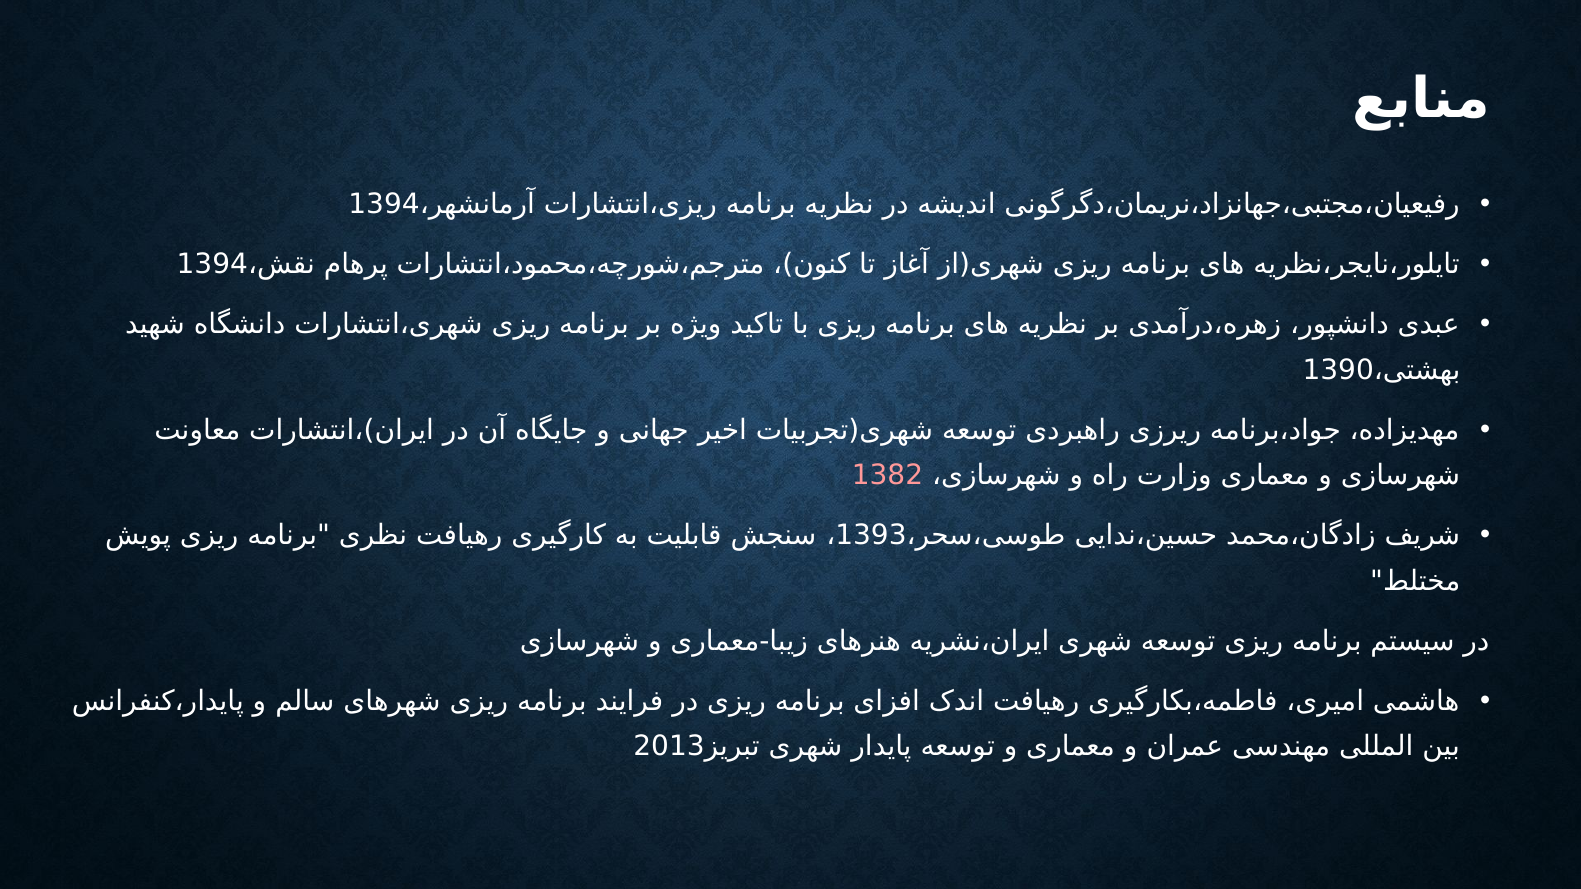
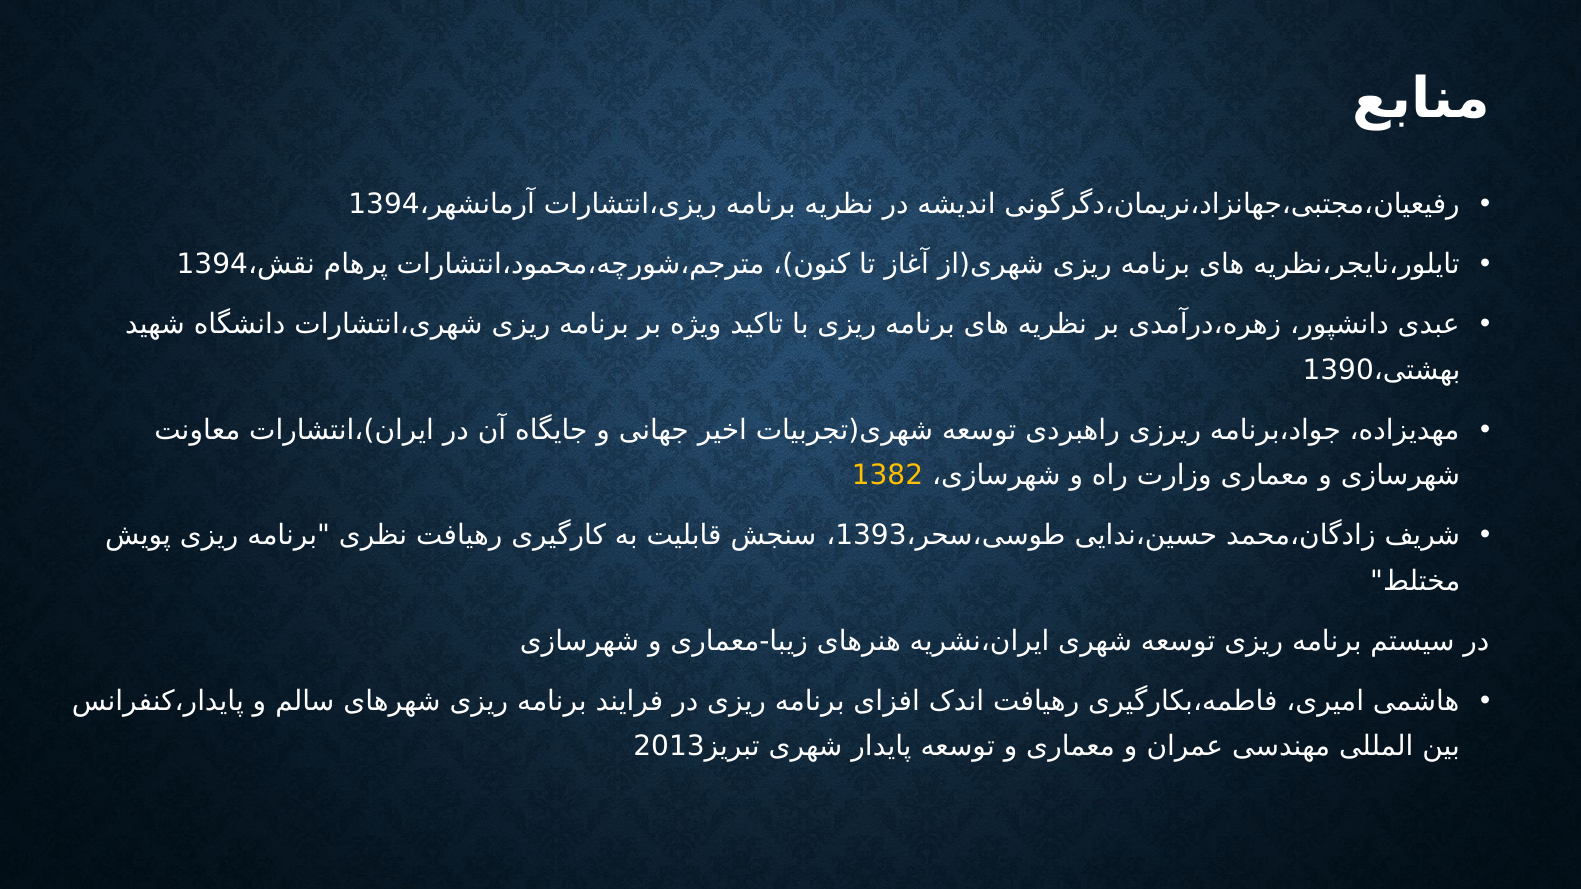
1382 colour: pink -> yellow (887, 476)
